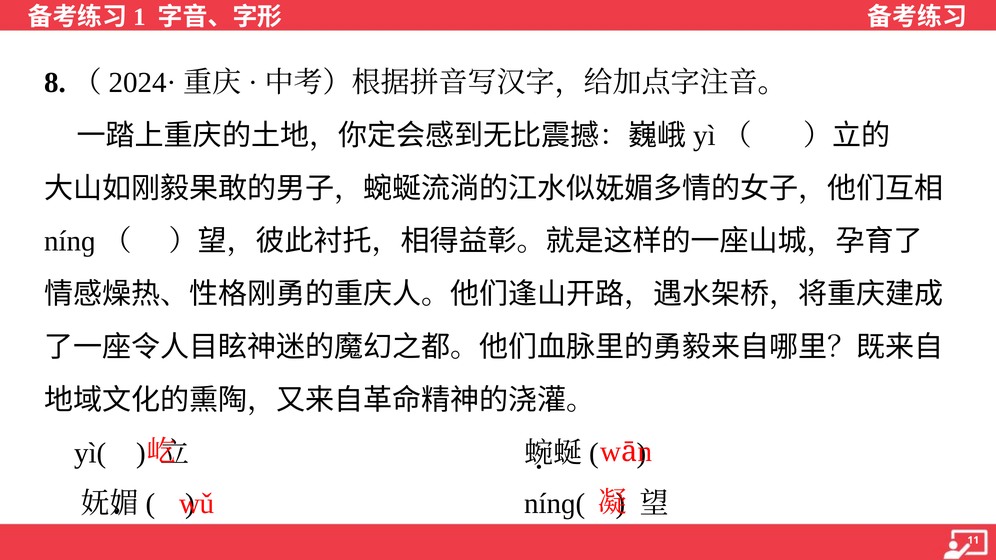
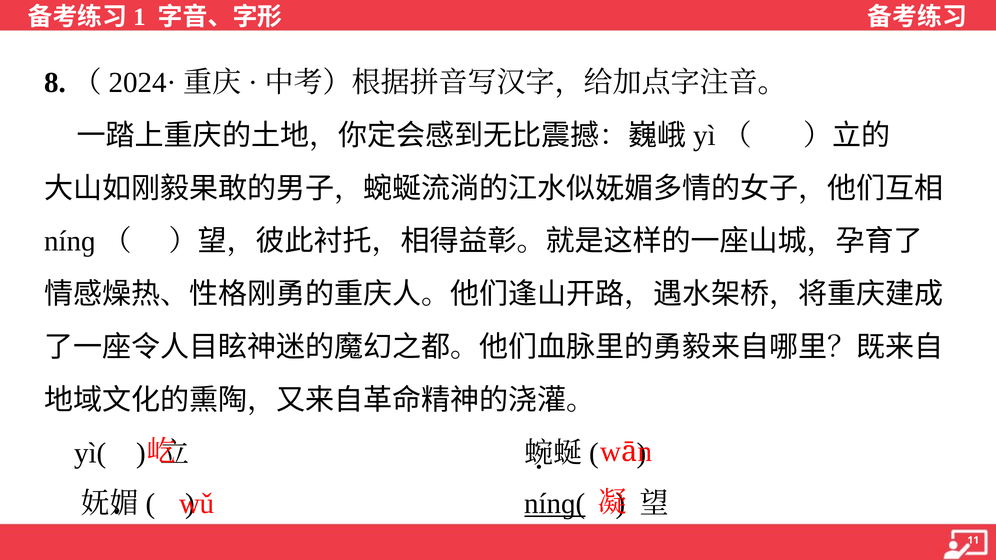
nínɡ( underline: none -> present (555, 504)
